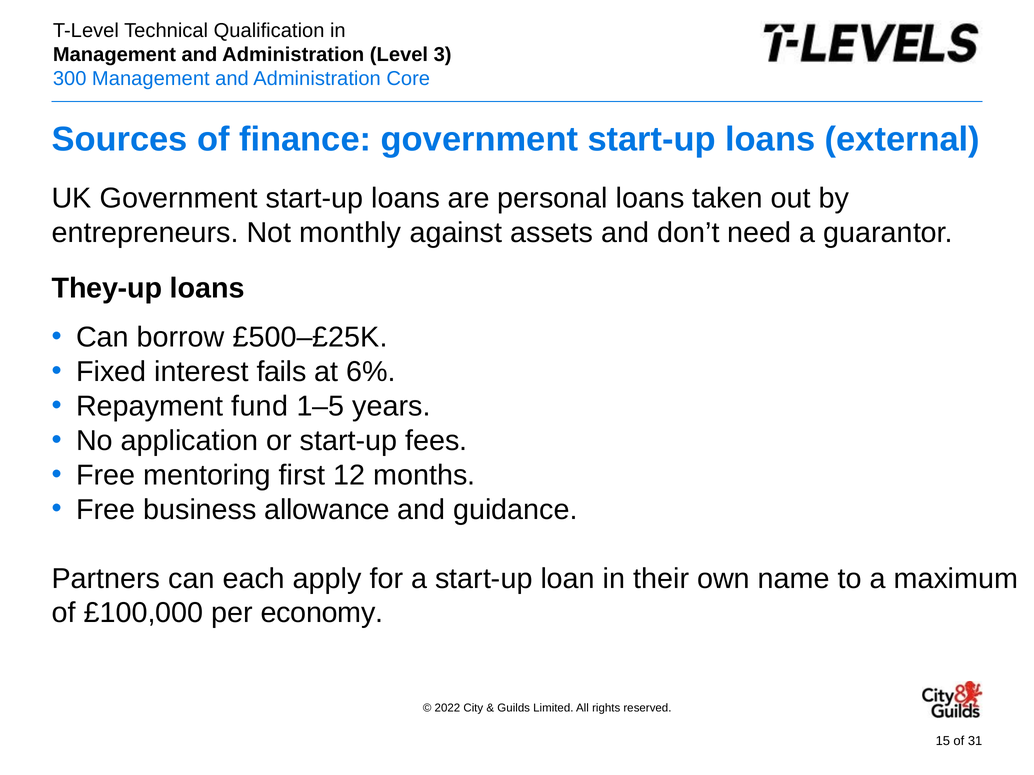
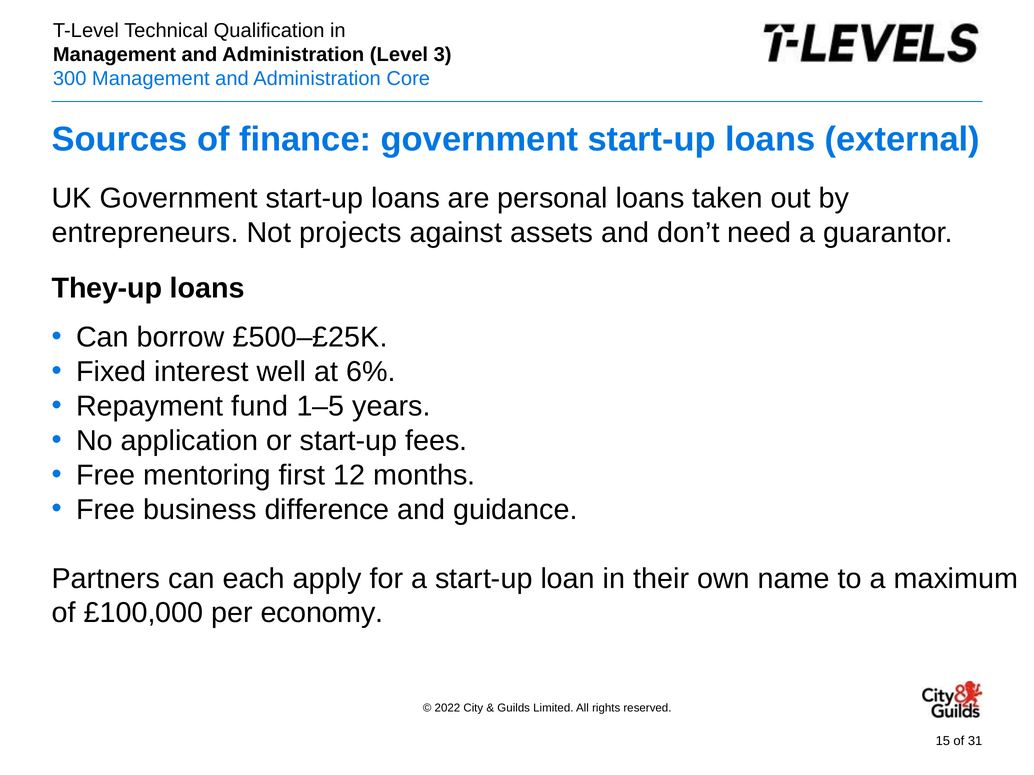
monthly: monthly -> projects (350, 233)
fails: fails -> well (281, 372)
allowance: allowance -> difference (327, 510)
